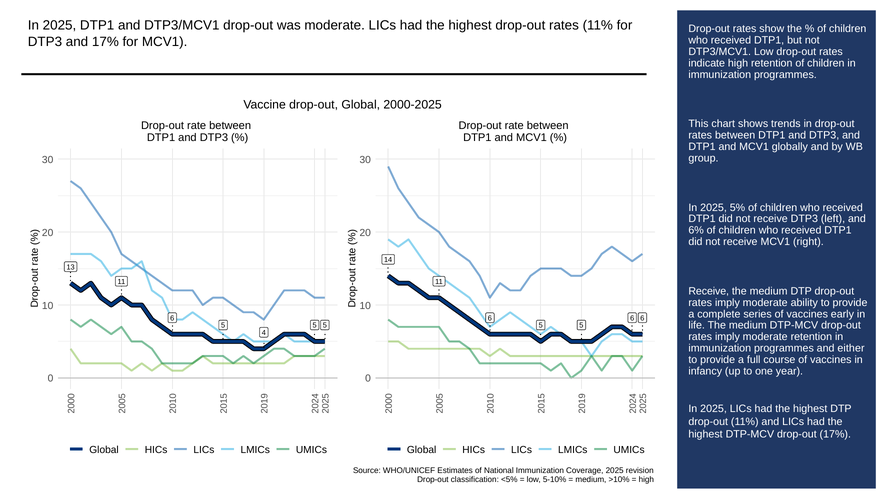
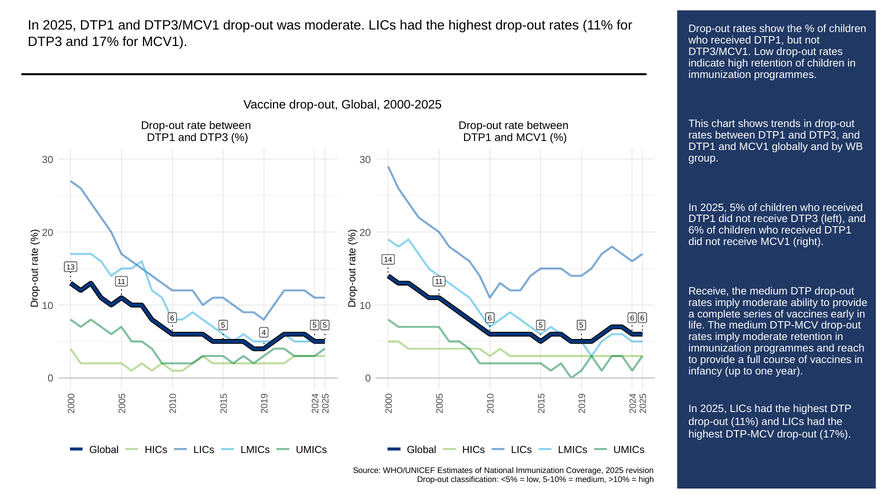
either: either -> reach (851, 348)
